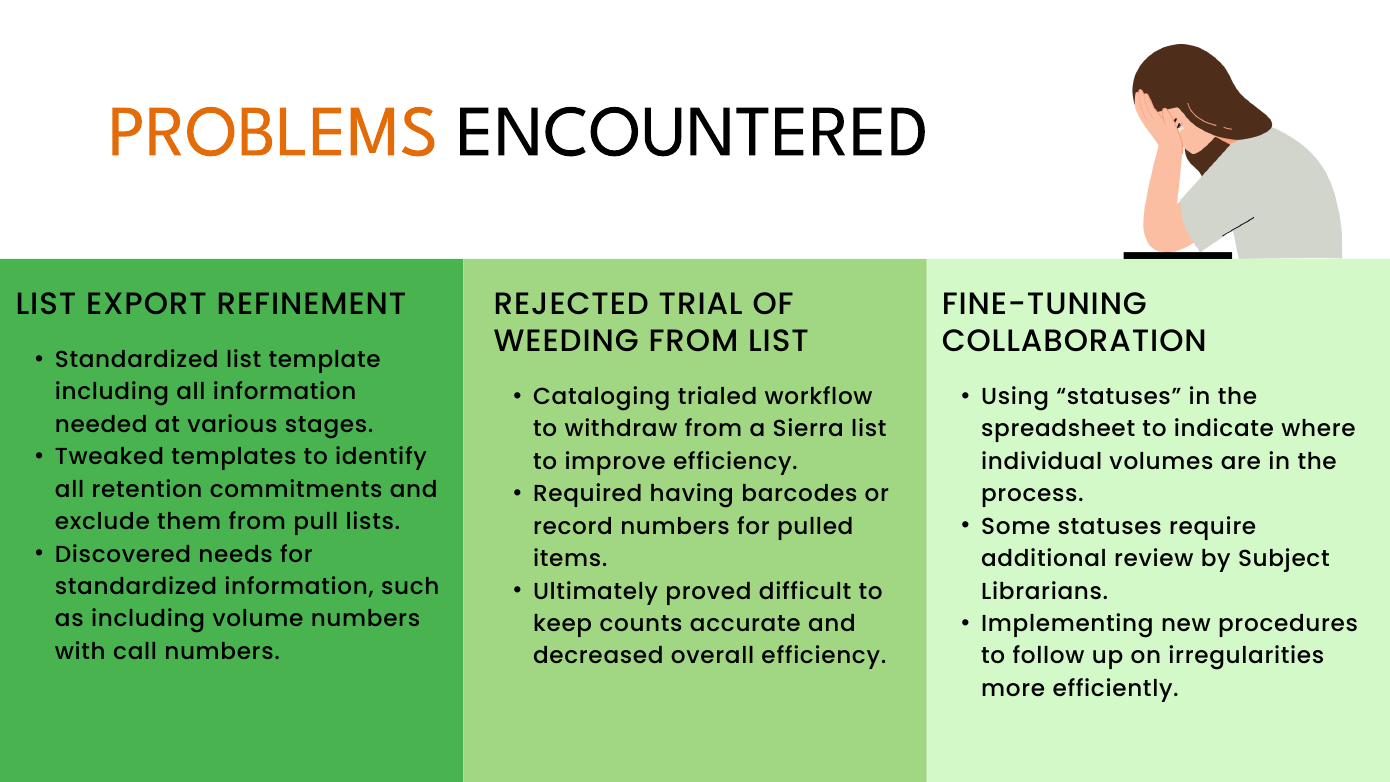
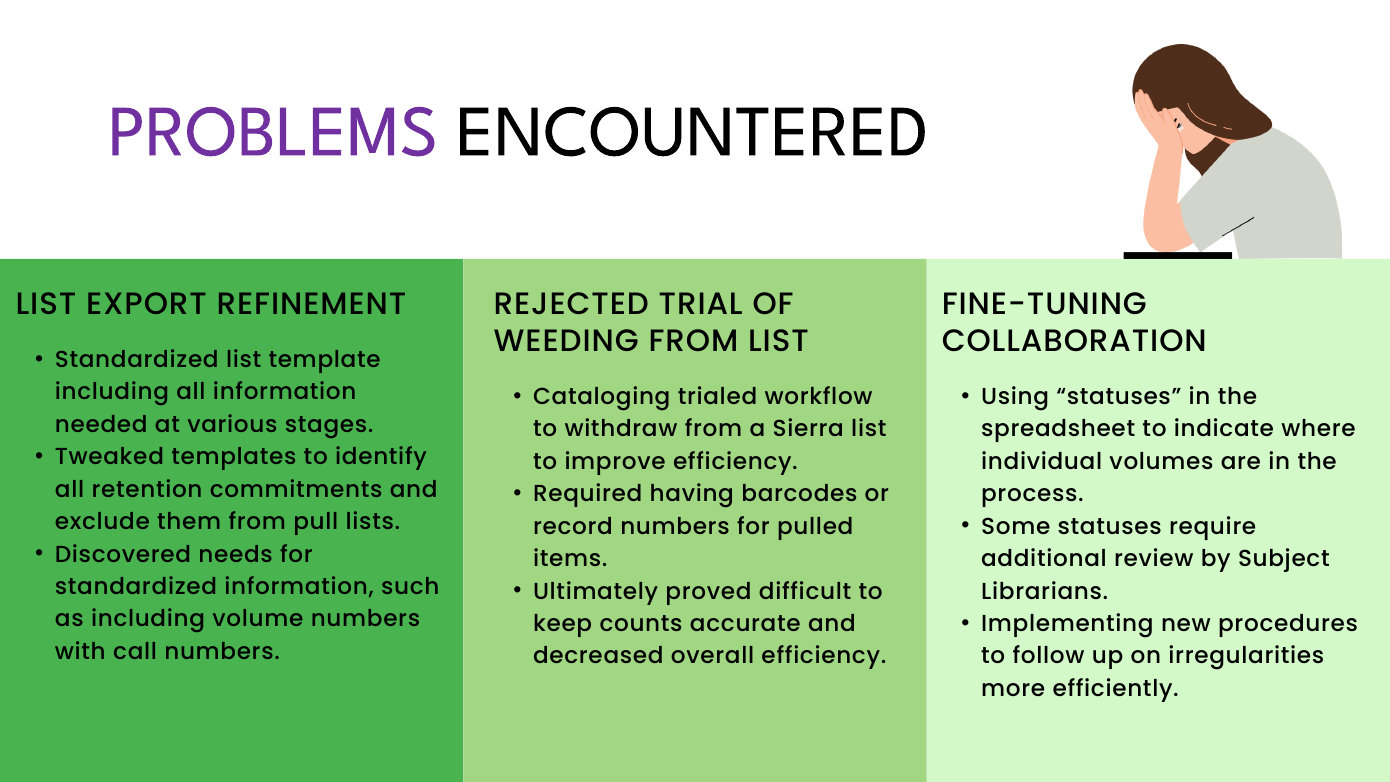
PROBLEMS colour: orange -> purple (273, 132)
